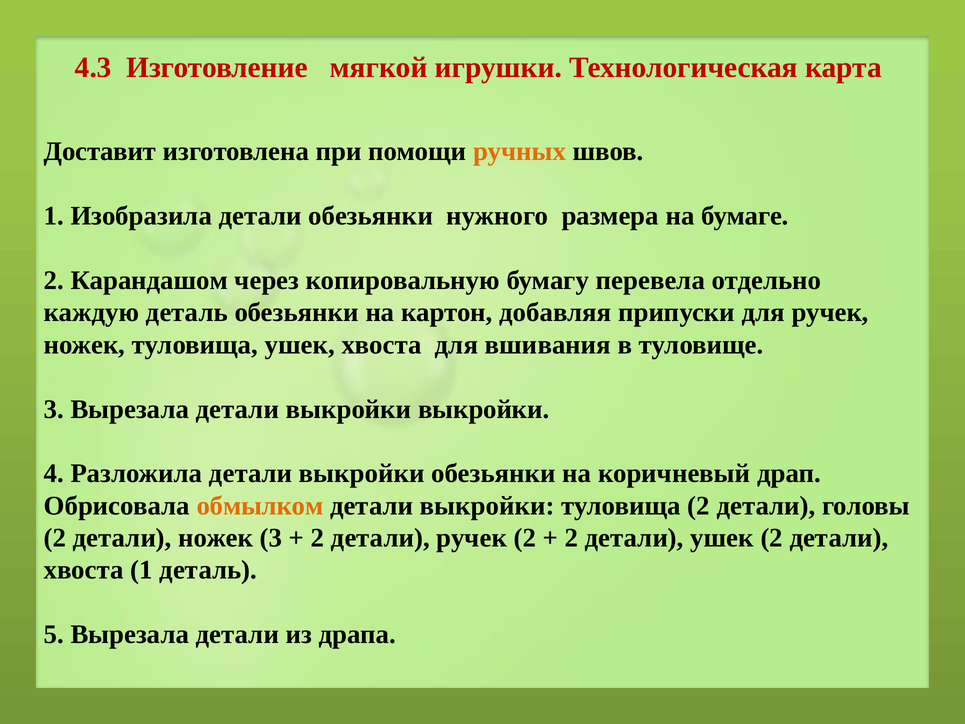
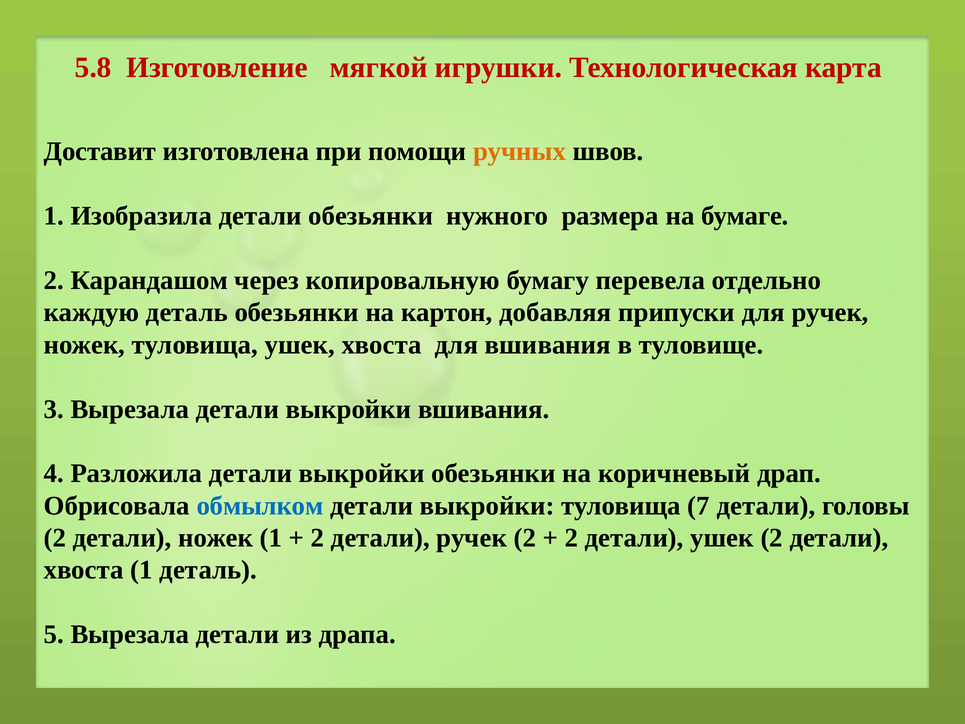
4.3: 4.3 -> 5.8 (93, 68)
выкройки выкройки: выкройки -> вшивания (484, 409)
обмылком colour: orange -> blue (260, 506)
туловища 2: 2 -> 7 (699, 506)
ножек 3: 3 -> 1 (271, 538)
